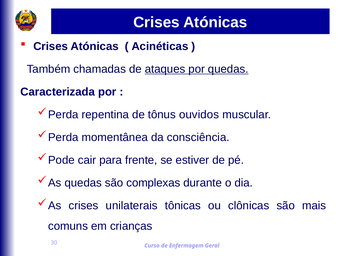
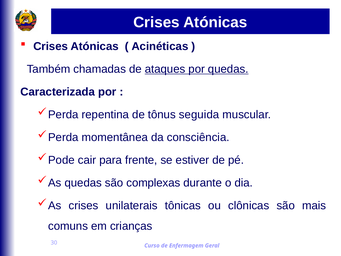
ouvidos: ouvidos -> seguida (199, 114)
